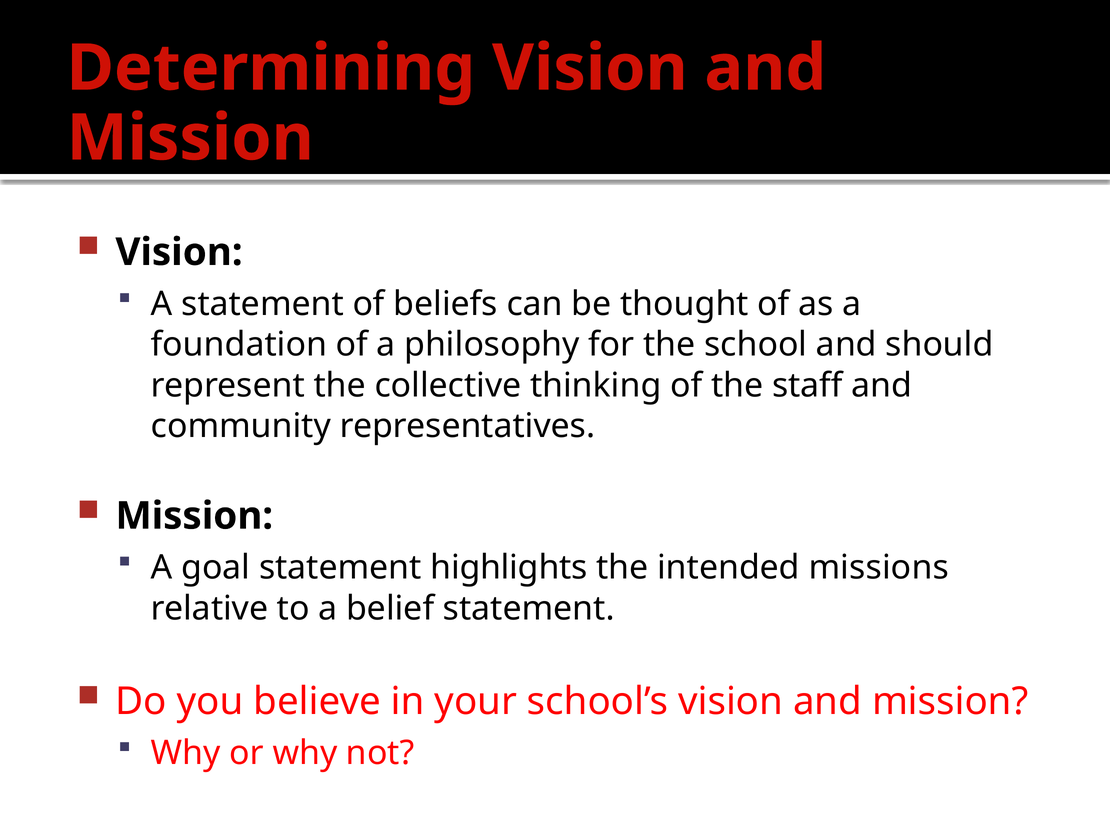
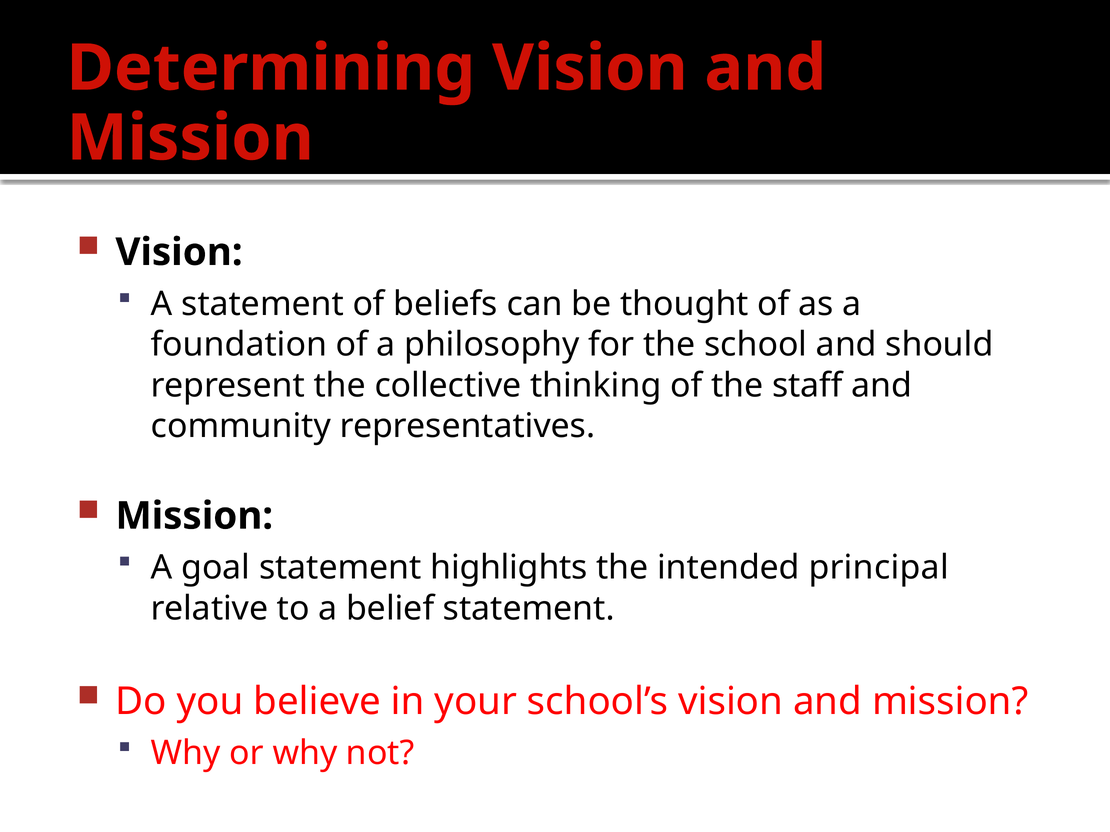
missions: missions -> principal (879, 568)
